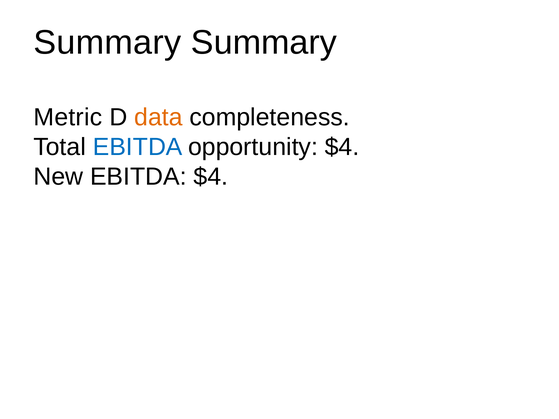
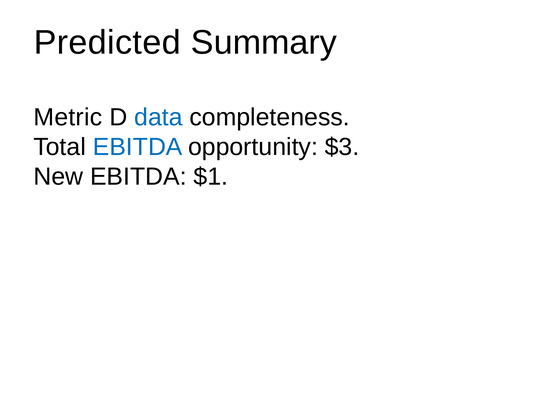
Summary: Summary -> Predicted (107, 42)
data colour: orange -> blue (158, 117)
opportunity $4: $4 -> $3 (342, 147)
EBITDA $4: $4 -> $1 (211, 177)
